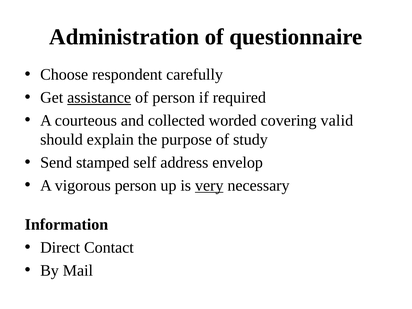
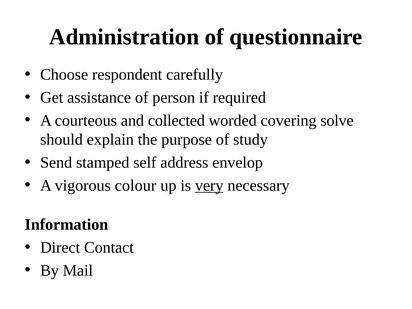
assistance underline: present -> none (99, 98)
valid: valid -> solve (337, 120)
vigorous person: person -> colour (136, 185)
